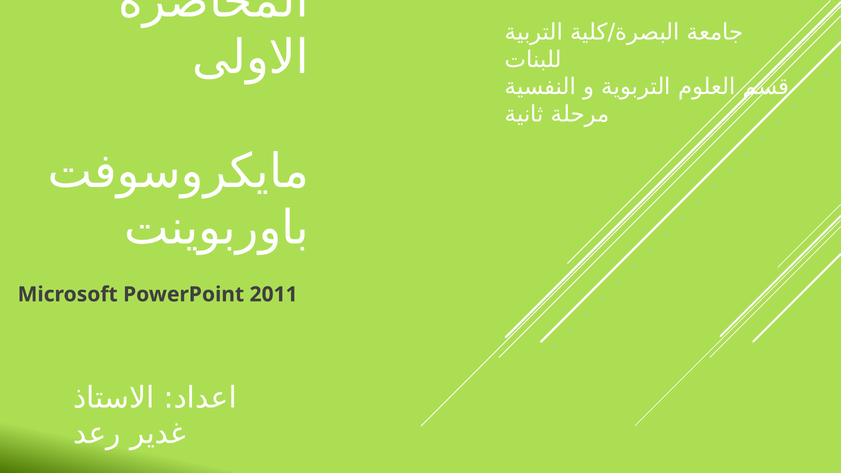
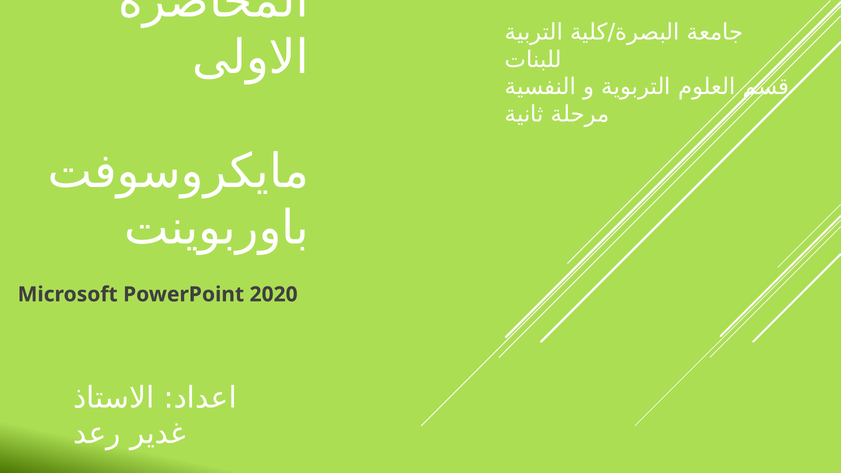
2011: 2011 -> 2020 (274, 294)
